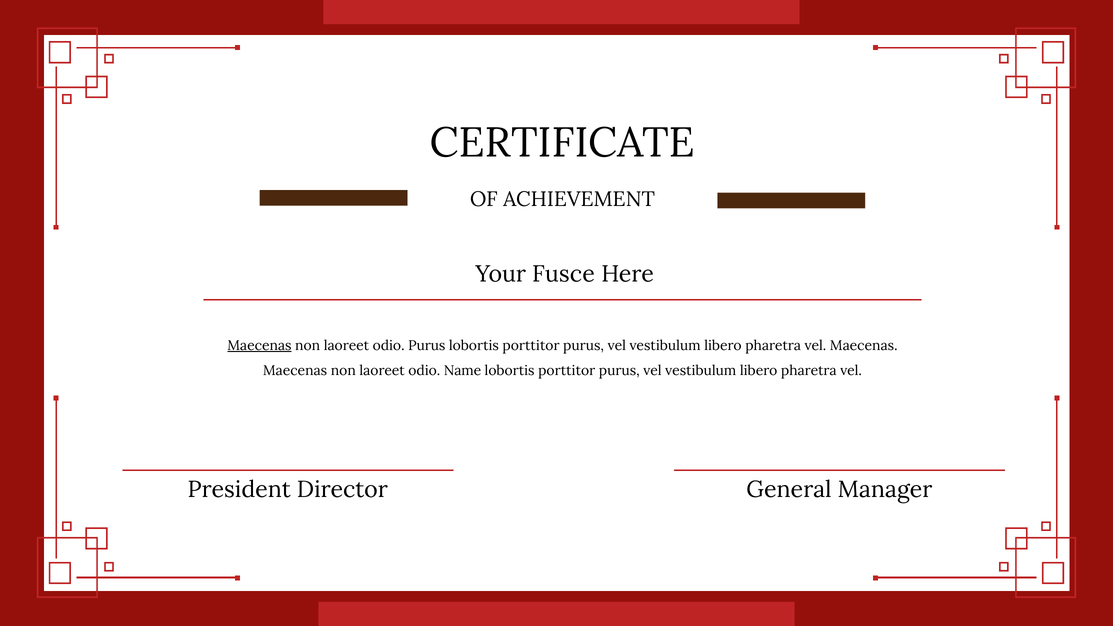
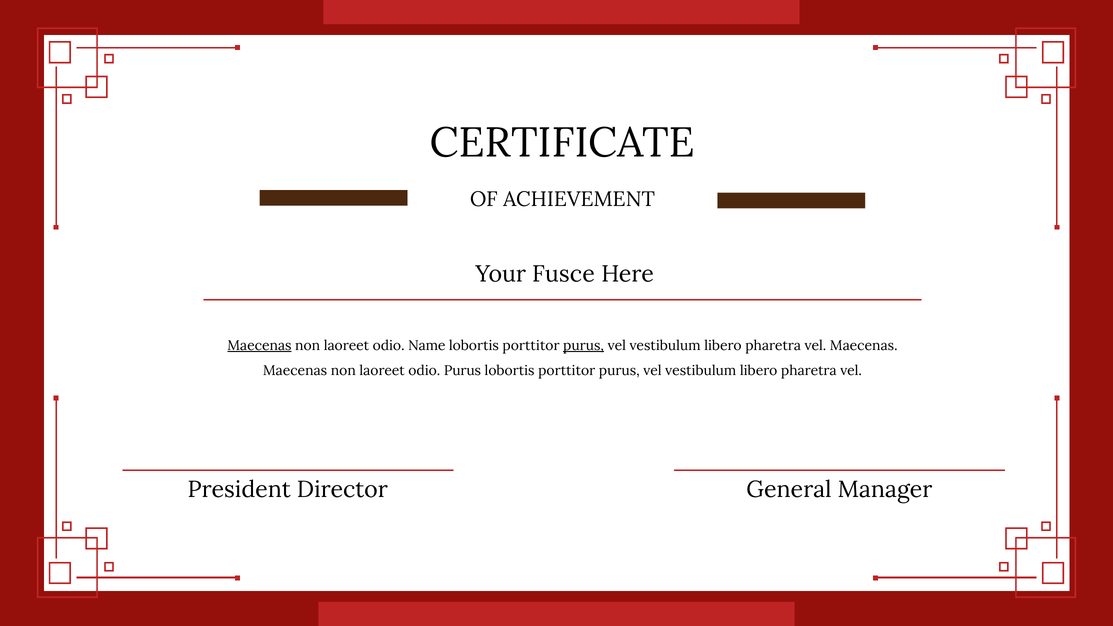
odio Purus: Purus -> Name (427, 346)
purus underline: none -> present (584, 346)
odio Name: Name -> Purus (462, 371)
